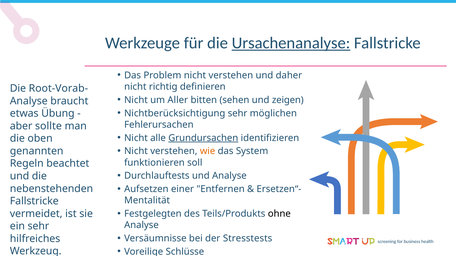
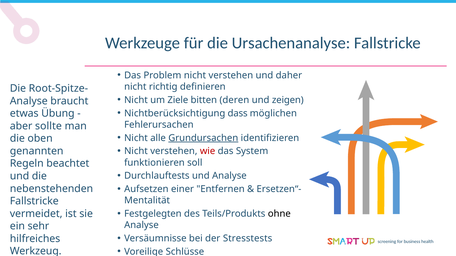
Ursachenanalyse underline: present -> none (291, 43)
Root-Vorab-: Root-Vorab- -> Root-Spitze- (58, 89)
Aller: Aller -> Ziele (178, 100)
sehen: sehen -> deren (234, 100)
Nichtberücksichtigung sehr: sehr -> dass (238, 113)
wie colour: orange -> red (208, 151)
